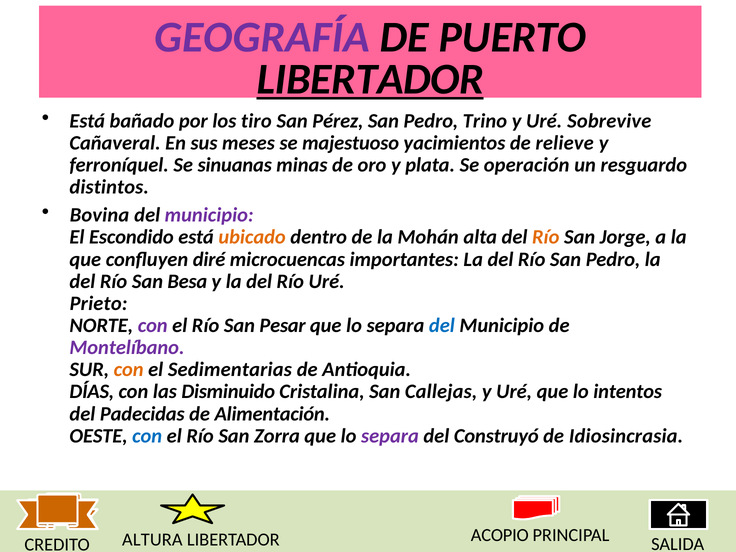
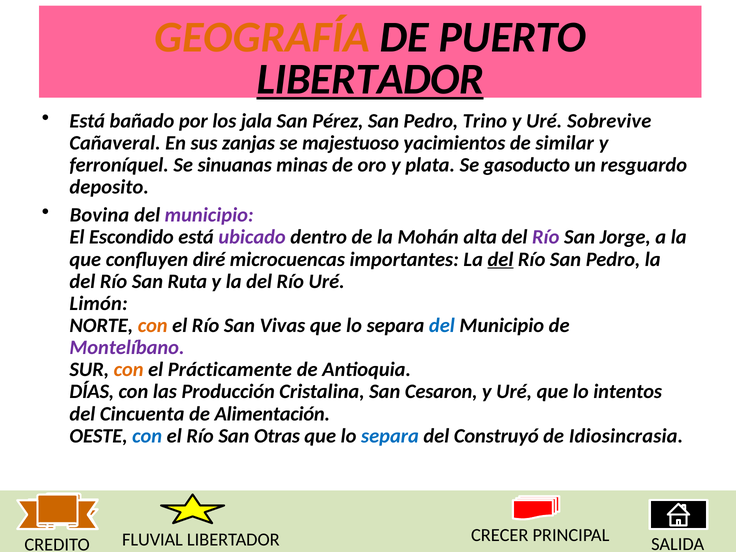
GEOGRAFÍA colour: purple -> orange (262, 37)
tiro: tiro -> jala (257, 121)
meses: meses -> zanjas (249, 143)
relieve: relieve -> similar (565, 143)
operación: operación -> gasoducto (527, 165)
distintos: distintos -> deposito (109, 187)
ubicado colour: orange -> purple (252, 237)
Río colour: orange -> purple (546, 237)
del underline: none -> present (500, 259)
Besa: Besa -> Ruta (187, 281)
Prieto: Prieto -> Limón (99, 303)
con colour: purple -> orange (153, 325)
Pesar: Pesar -> Vivas (282, 325)
Sedimentarias: Sedimentarias -> Prácticamente (230, 370)
Disminuido: Disminuido -> Producción (228, 392)
Callejas: Callejas -> Cesaron (441, 392)
Padecidas: Padecidas -> Cincuenta (142, 414)
Zorra: Zorra -> Otras (277, 436)
separa colour: purple -> blue (390, 436)
ACOPIO: ACOPIO -> CRECER (500, 535)
ALTURA: ALTURA -> FLUVIAL (152, 540)
